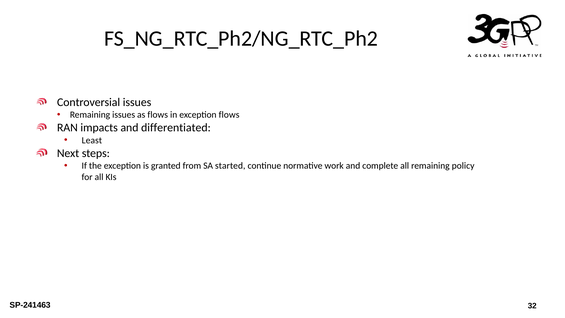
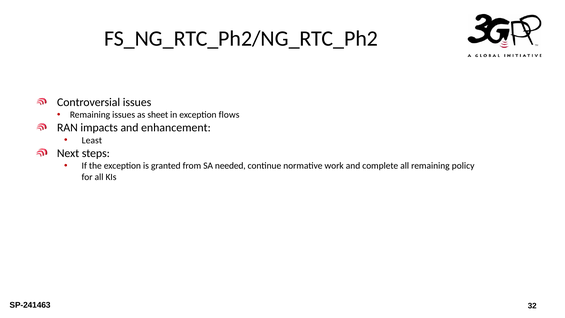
as flows: flows -> sheet (158, 115)
differentiated: differentiated -> enhancement (176, 128)
started: started -> needed (230, 166)
